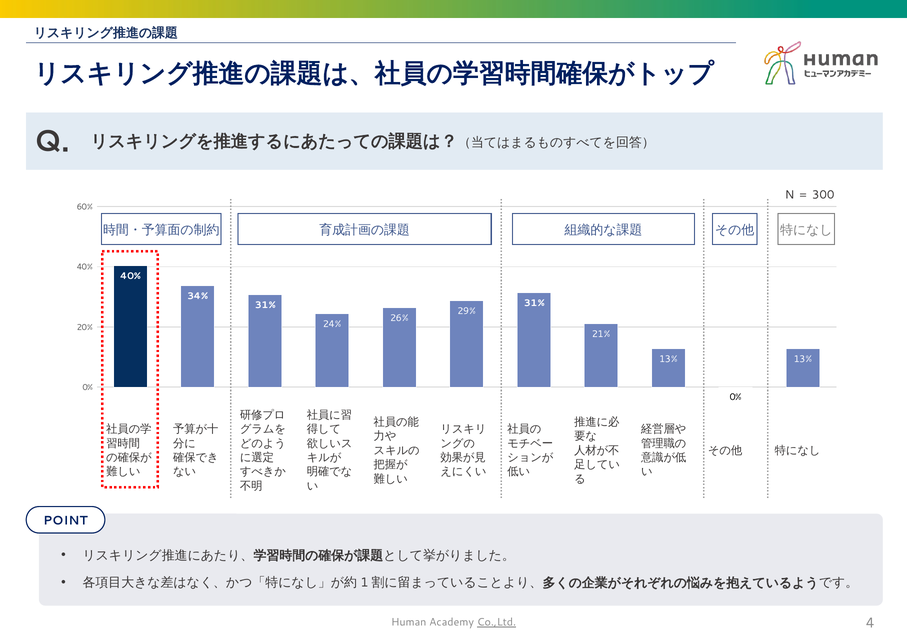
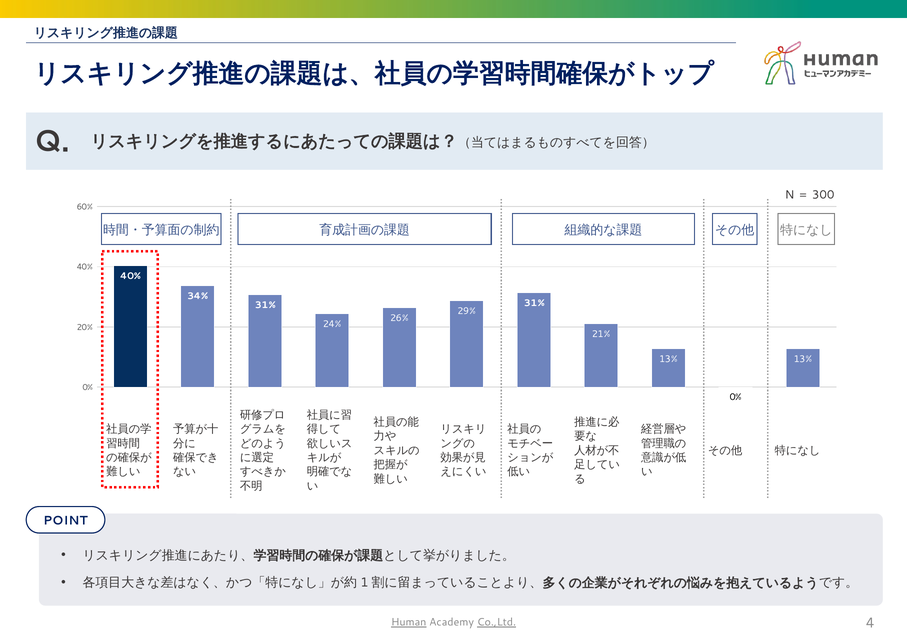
Human underline: none -> present (409, 623)
